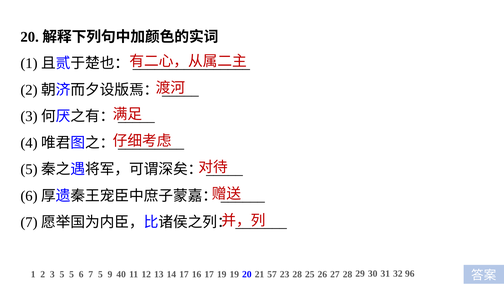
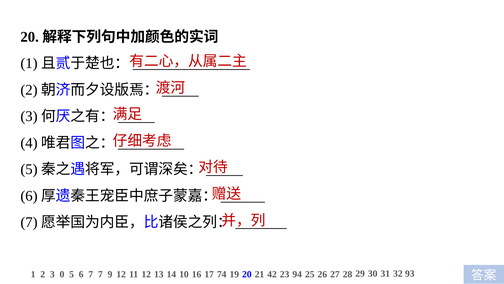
3 5: 5 -> 0 (62, 274)
7 5: 5 -> 7 (100, 274)
9 40: 40 -> 12 (121, 274)
14 17: 17 -> 10 (184, 274)
17 19: 19 -> 74 (222, 274)
57: 57 -> 42 (272, 274)
23 28: 28 -> 94 (297, 274)
96: 96 -> 93 (410, 273)
